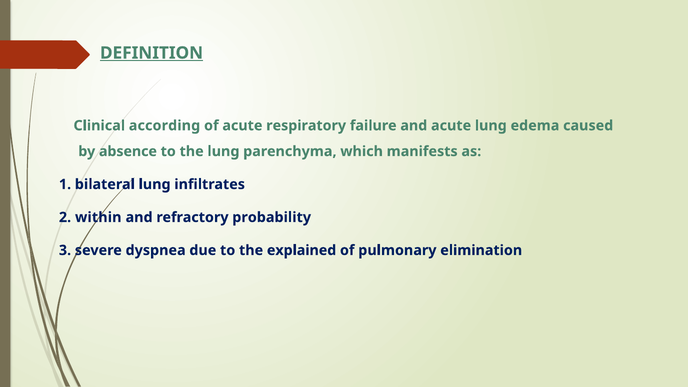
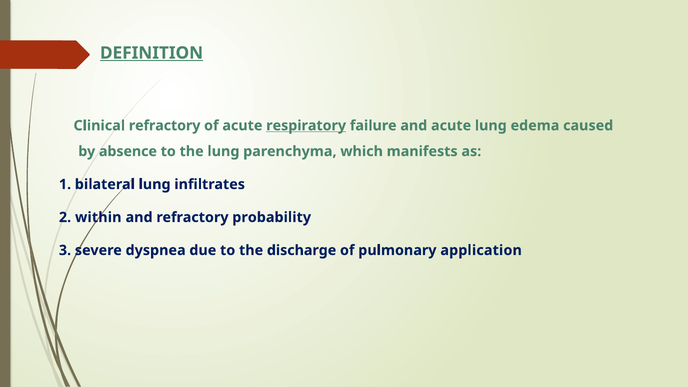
Clinical according: according -> refractory (165, 126)
respiratory underline: none -> present (306, 126)
explained: explained -> discharge (302, 250)
elimination: elimination -> application (481, 250)
